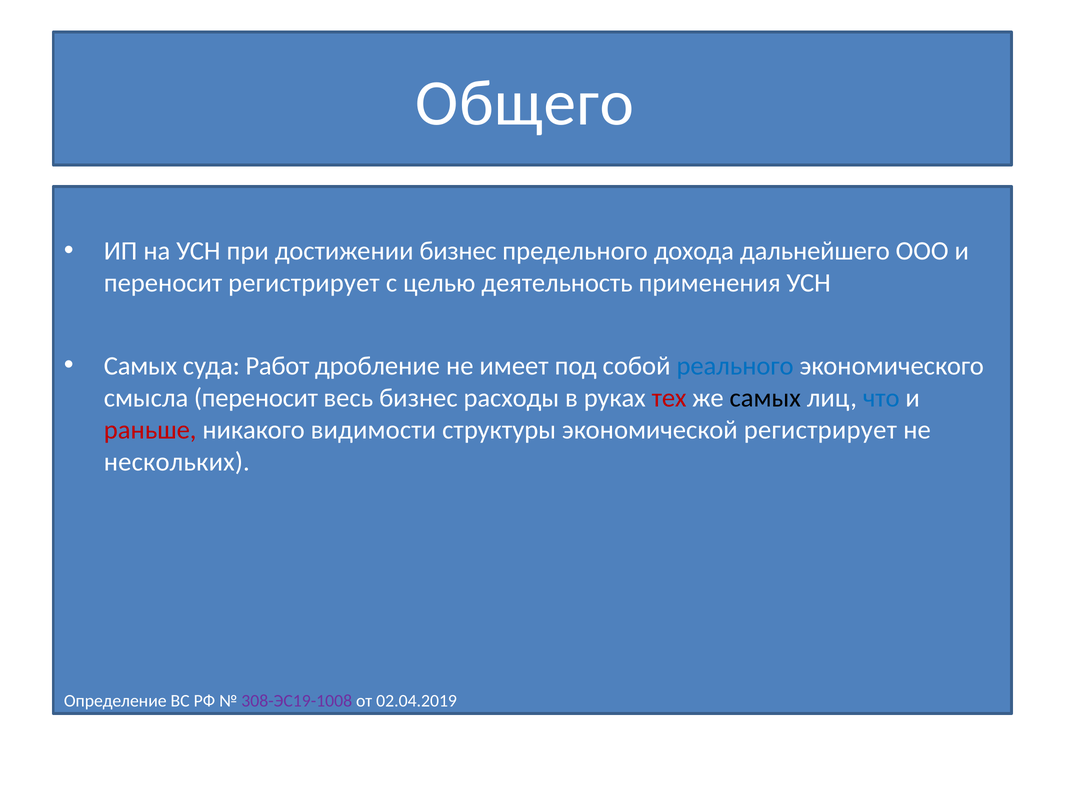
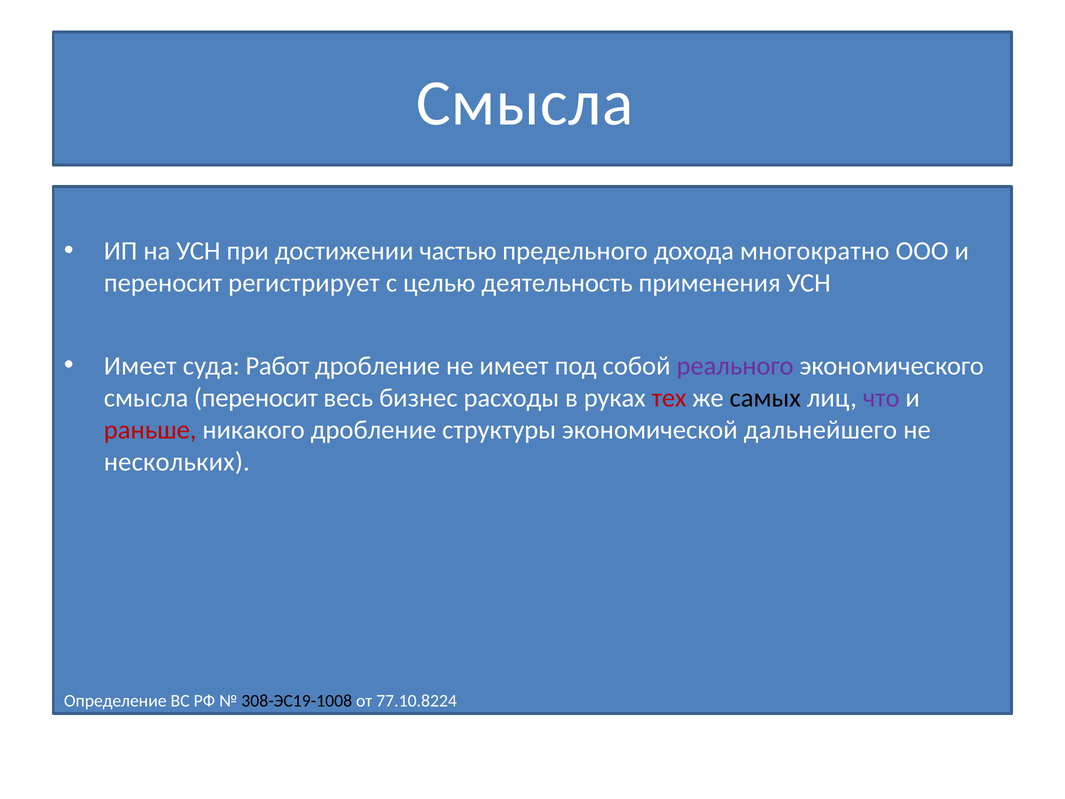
Общего: Общего -> Смысла (525, 103)
достижении бизнес: бизнес -> частью (458, 251)
дальнейшего: дальнейшего -> многократно (815, 251)
Самых: Самых -> Имеет (140, 366)
реального colour: blue -> purple (735, 366)
что colour: blue -> purple (881, 398)
никакого видимости: видимости -> дробление (373, 430)
экономической регистрирует: регистрирует -> дальнейшего (820, 430)
308-ЭС19-1008 colour: purple -> black (297, 701)
02.04.2019: 02.04.2019 -> 77.10.8224 (417, 701)
